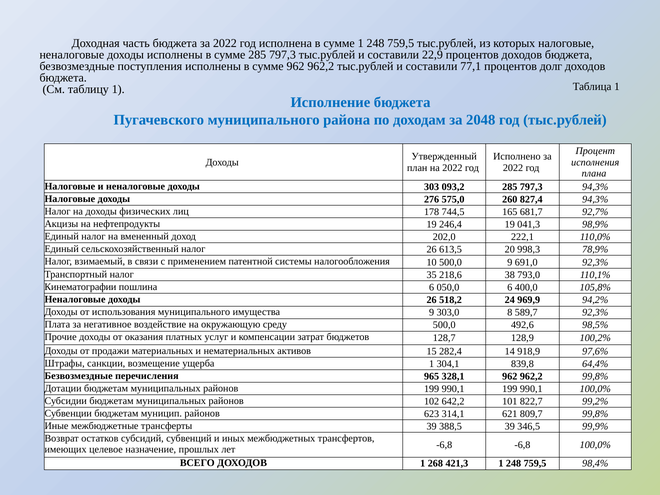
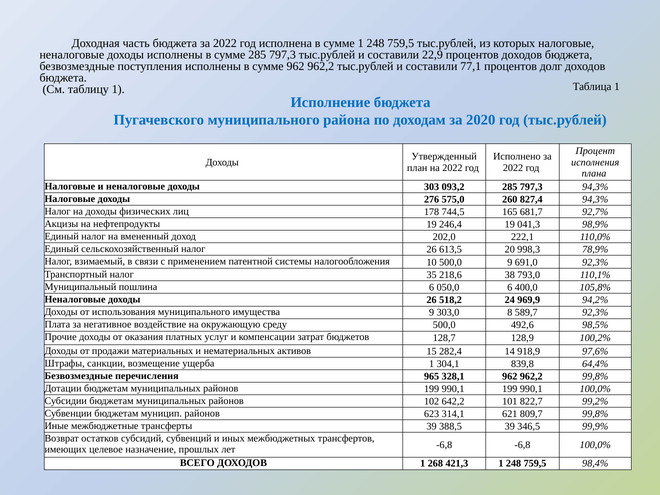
2048: 2048 -> 2020 (481, 120)
Кинематографии: Кинематографии -> Муниципальный (80, 287)
